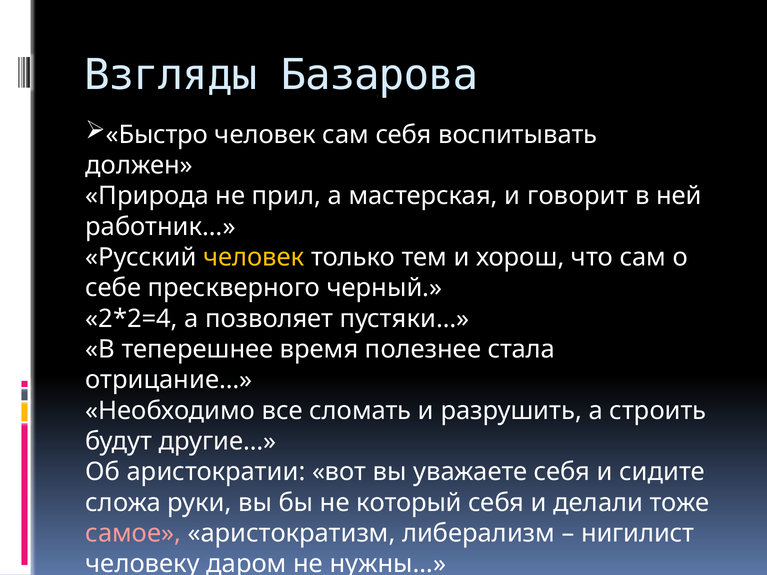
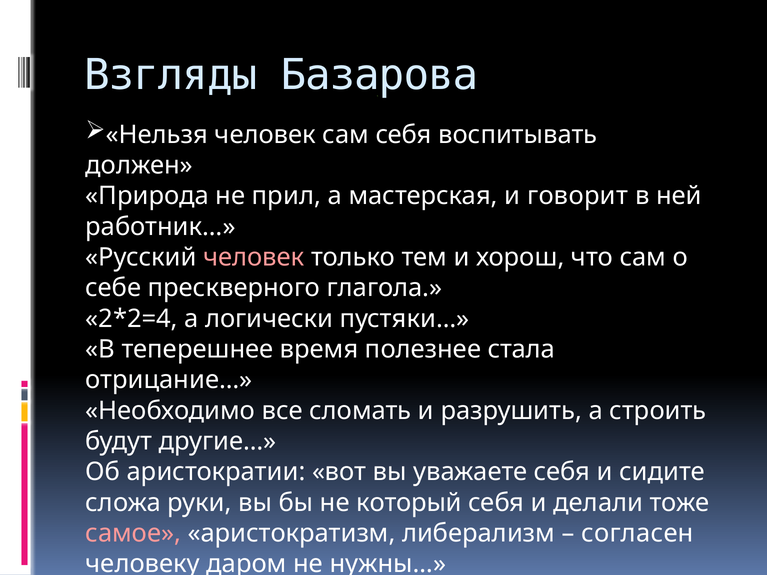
Быстро: Быстро -> Нельзя (157, 135)
человек colour: yellow -> pink (254, 257)
черный: черный -> глагола (385, 288)
позволяет: позволяет -> логически (269, 319)
нигилист: нигилист -> согласен (637, 534)
